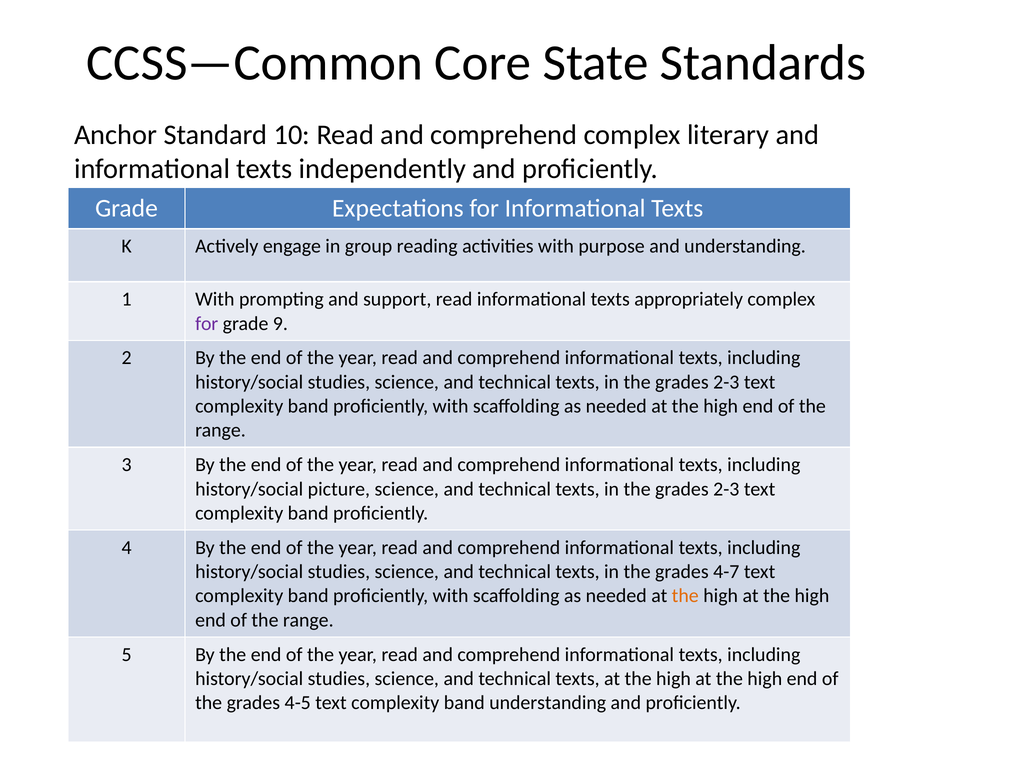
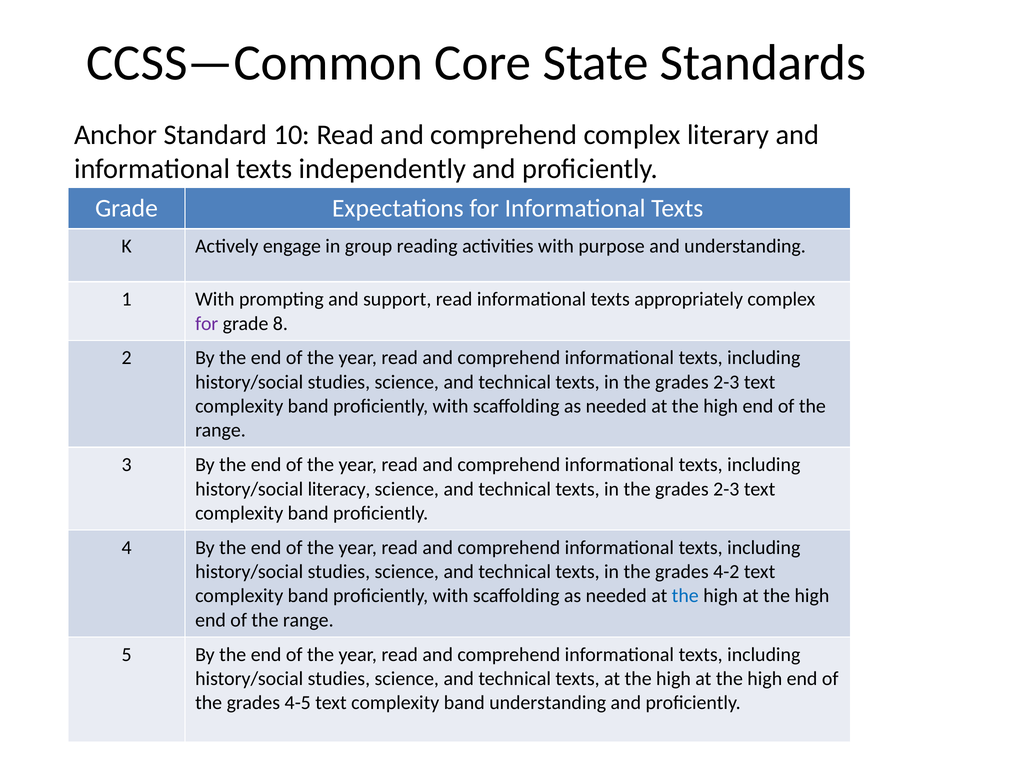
9: 9 -> 8 (280, 323)
picture: picture -> literacy (339, 489)
4-7: 4-7 -> 4-2 (726, 572)
the colour: orange -> blue (685, 596)
